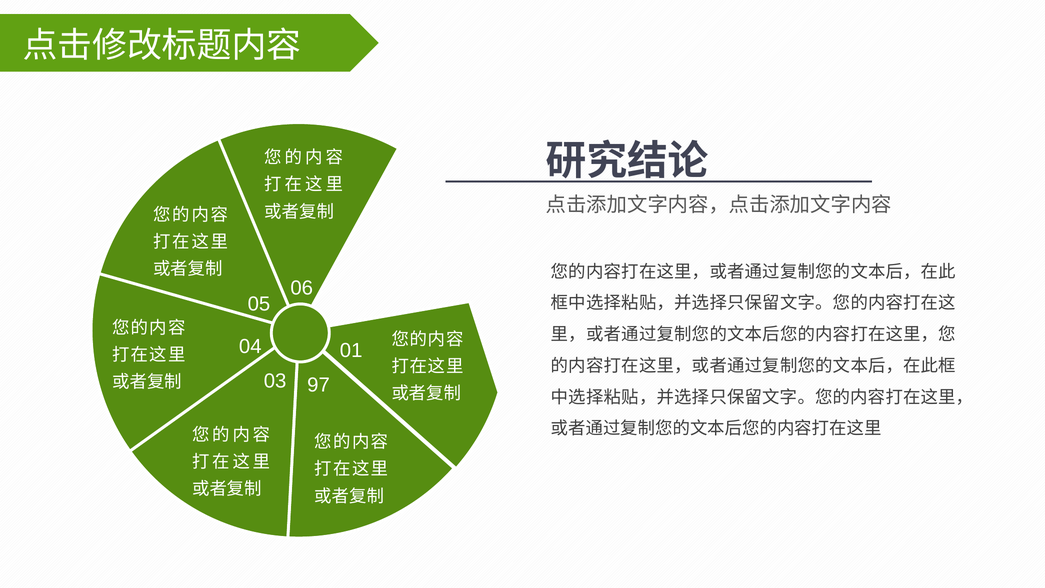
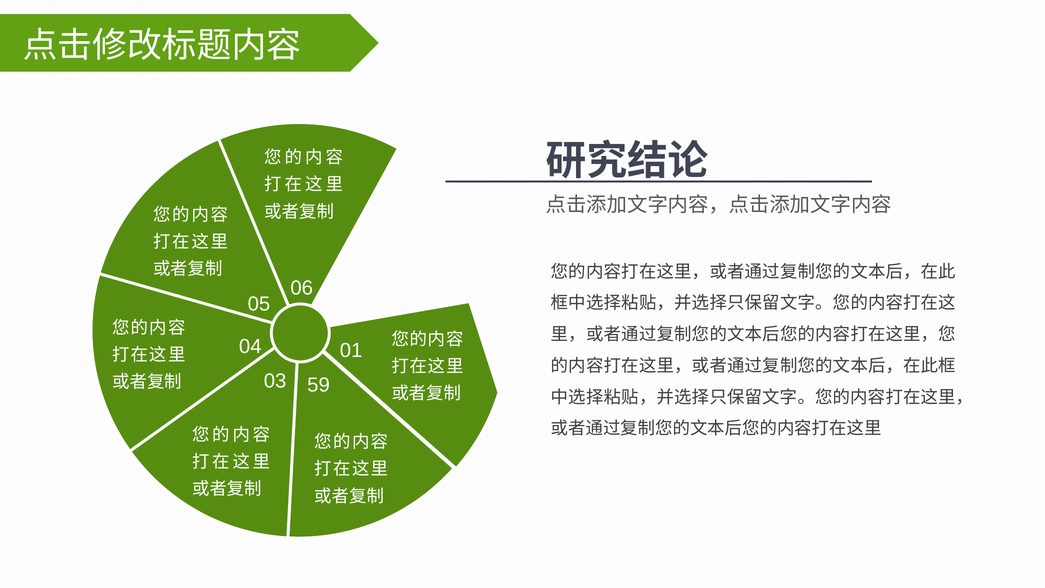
97: 97 -> 59 (319, 385)
